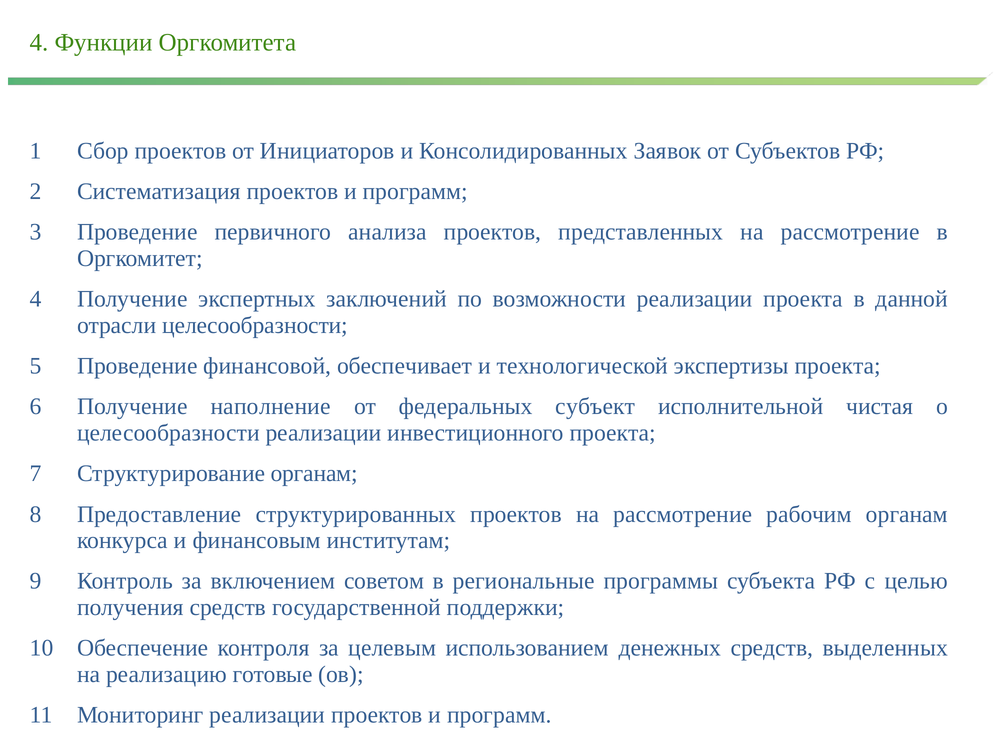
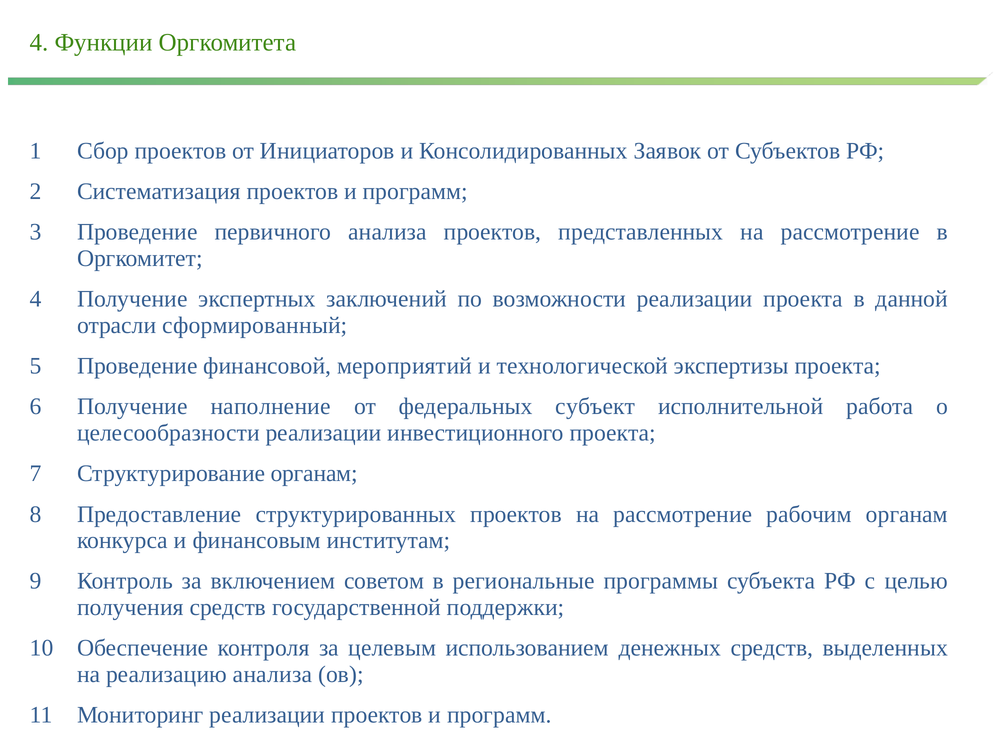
отрасли целесообразности: целесообразности -> сформированный (255, 325)
обеспечивает: обеспечивает -> мероприятий (405, 366)
чистая: чистая -> работа (880, 406)
реализацию готовые: готовые -> анализа (272, 674)
